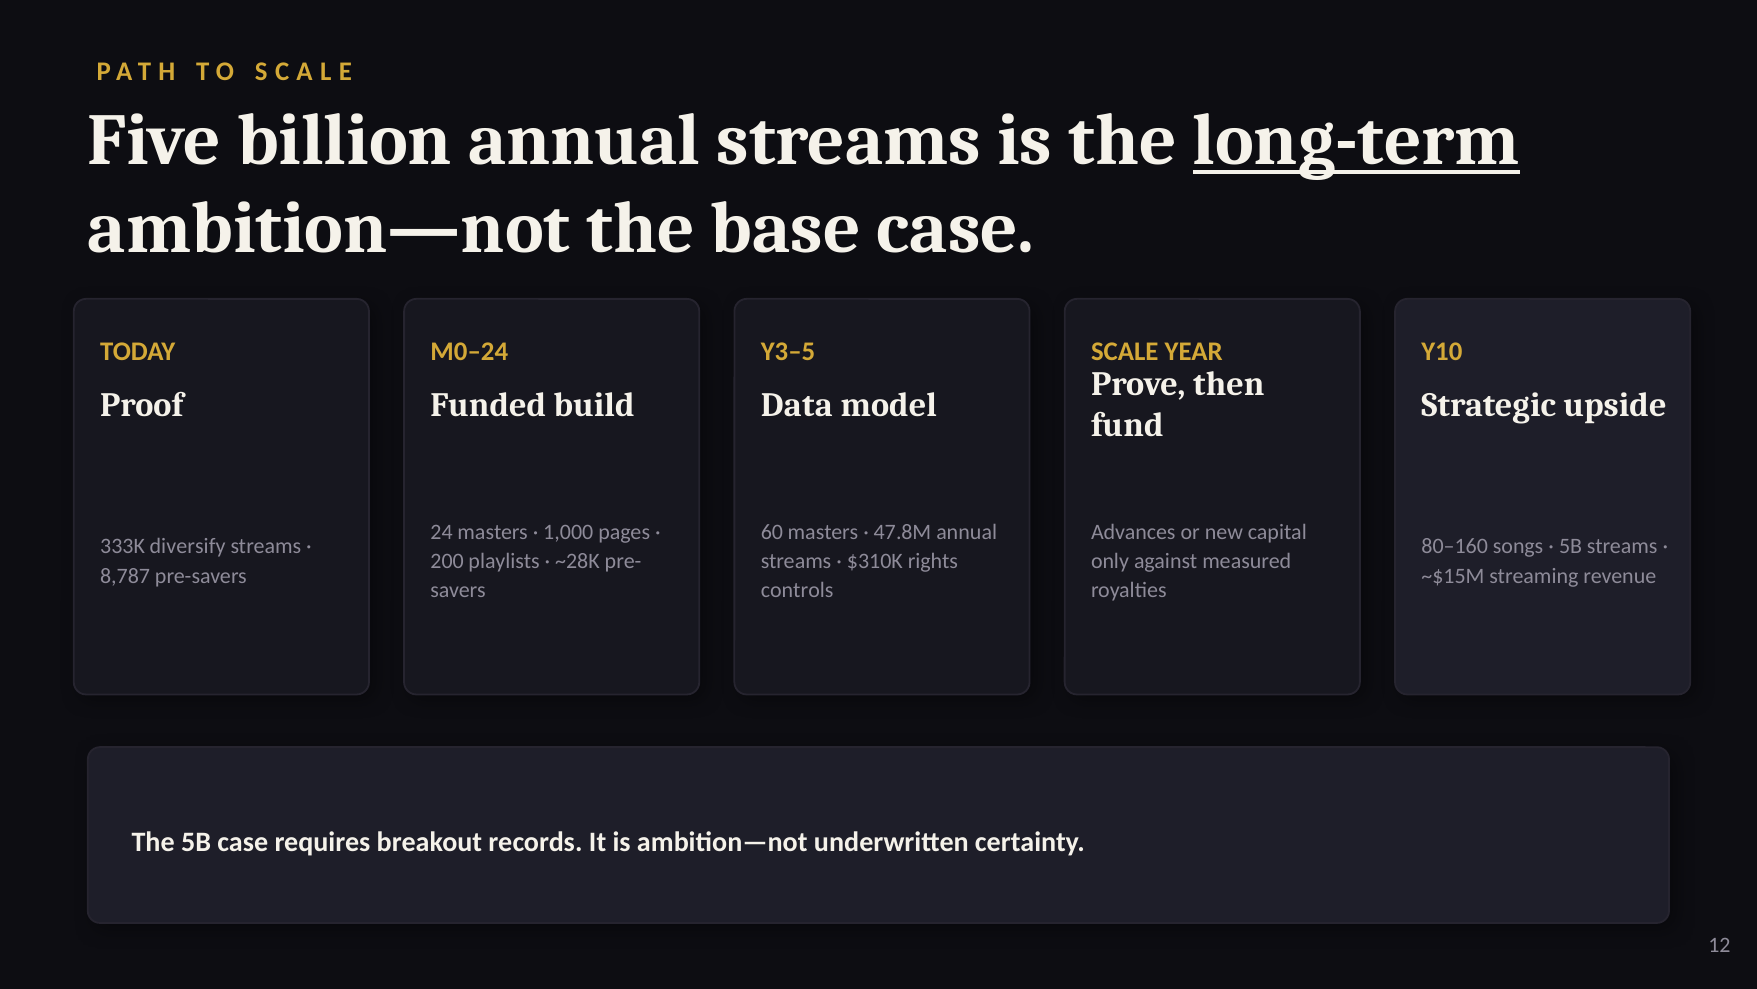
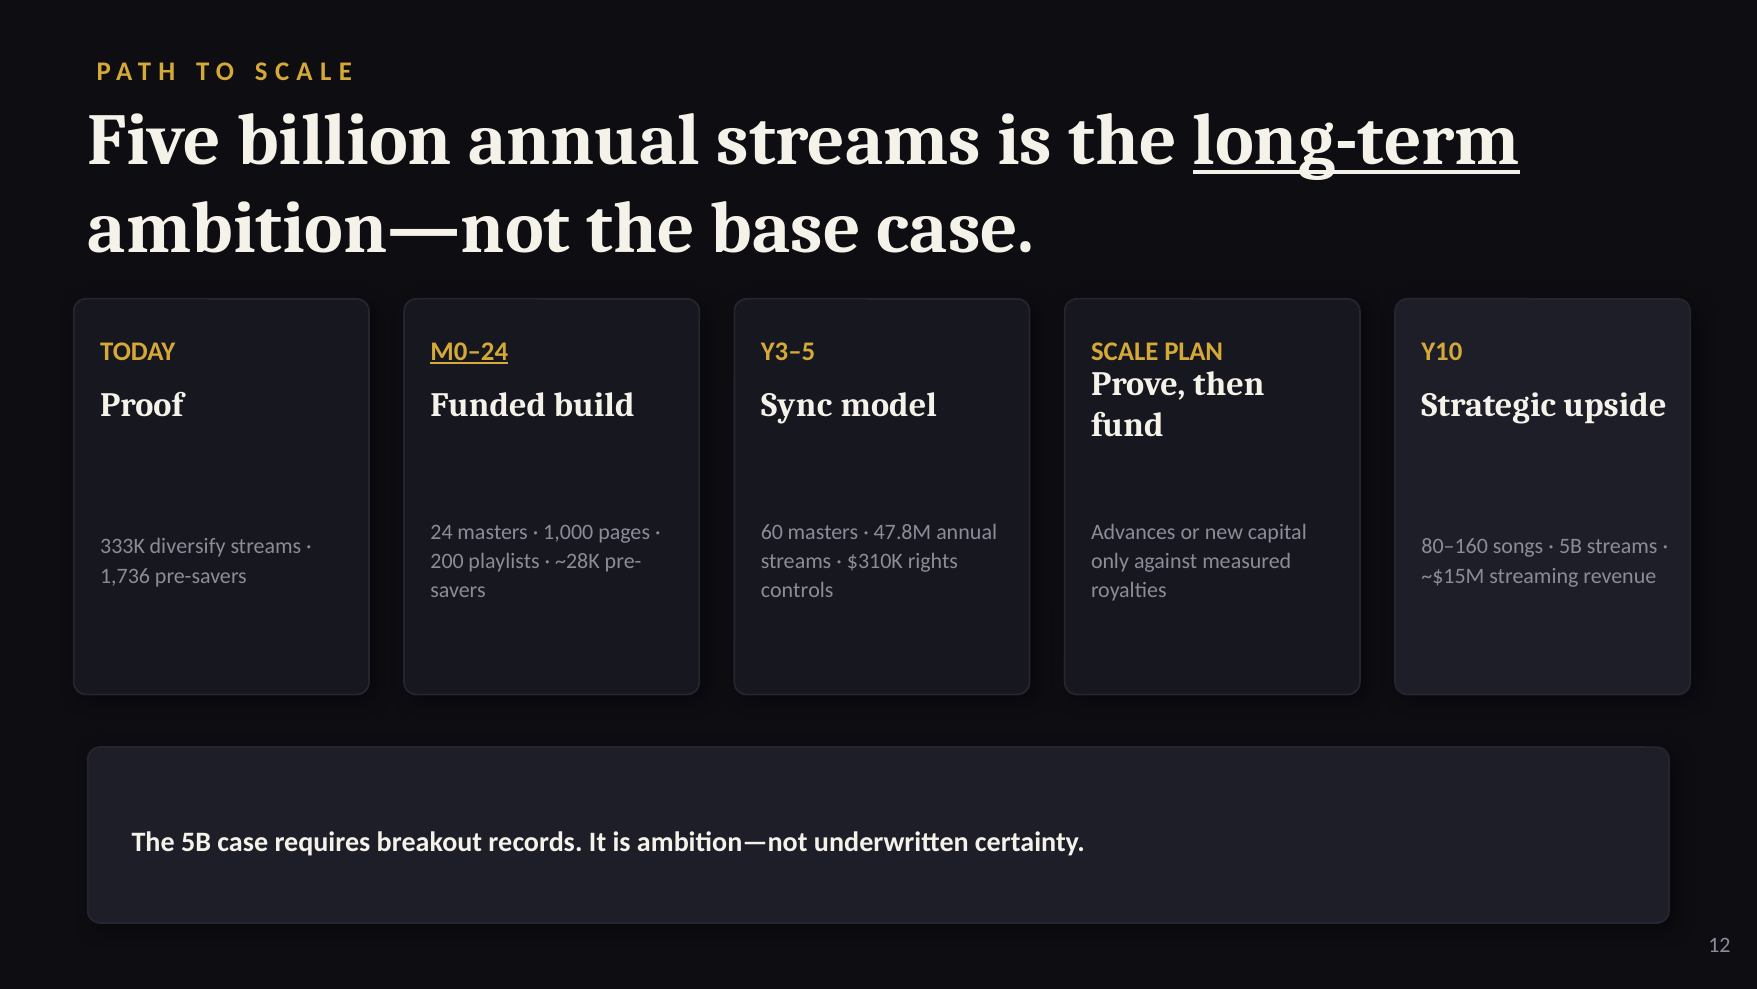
M0–24 underline: none -> present (469, 351)
YEAR: YEAR -> PLAN (1194, 351)
Data: Data -> Sync (797, 405)
8,787: 8,787 -> 1,736 (125, 575)
